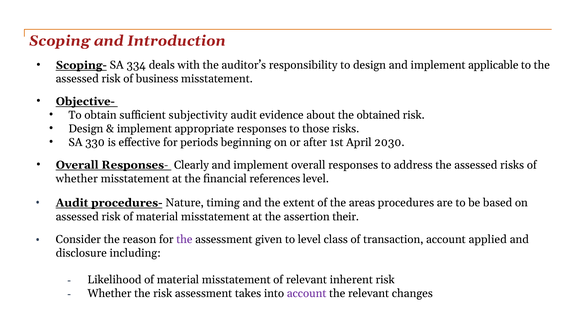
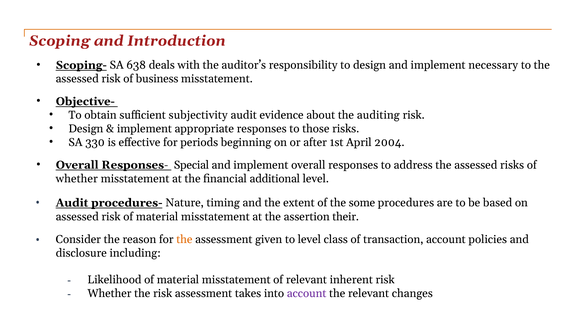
334: 334 -> 638 (136, 65)
applicable: applicable -> necessary (493, 65)
obtained: obtained -> auditing (378, 115)
2030: 2030 -> 2004 (389, 143)
Clearly: Clearly -> Special (191, 165)
references: references -> additional (275, 179)
areas: areas -> some (362, 203)
the colour: purple -> orange (184, 240)
applied: applied -> policies (488, 240)
